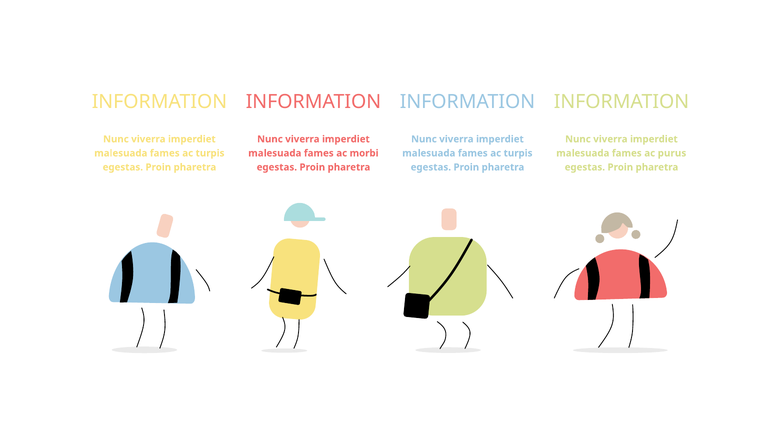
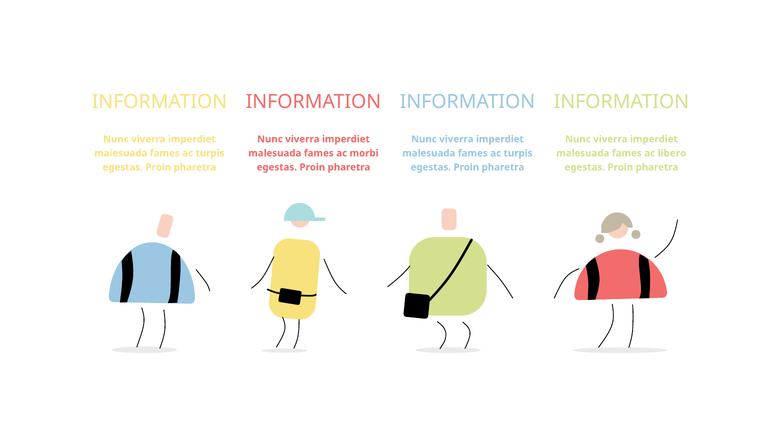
purus: purus -> libero (672, 153)
